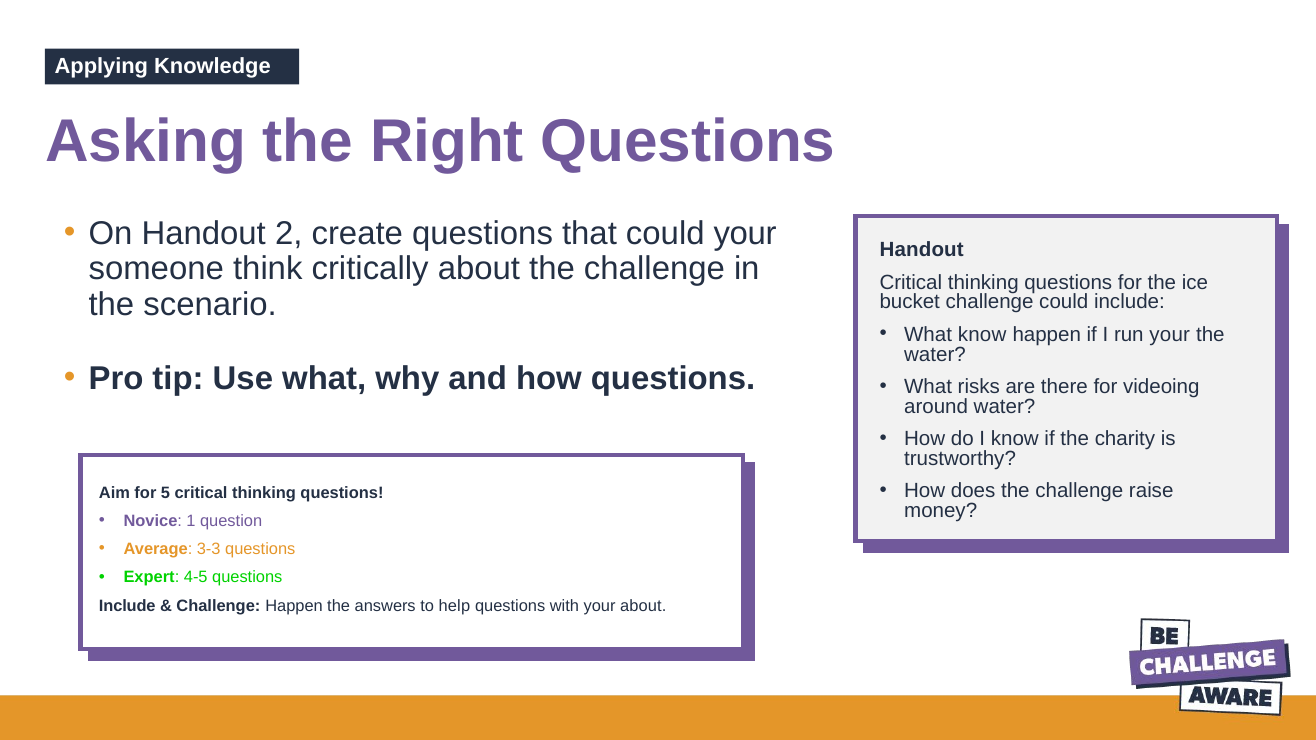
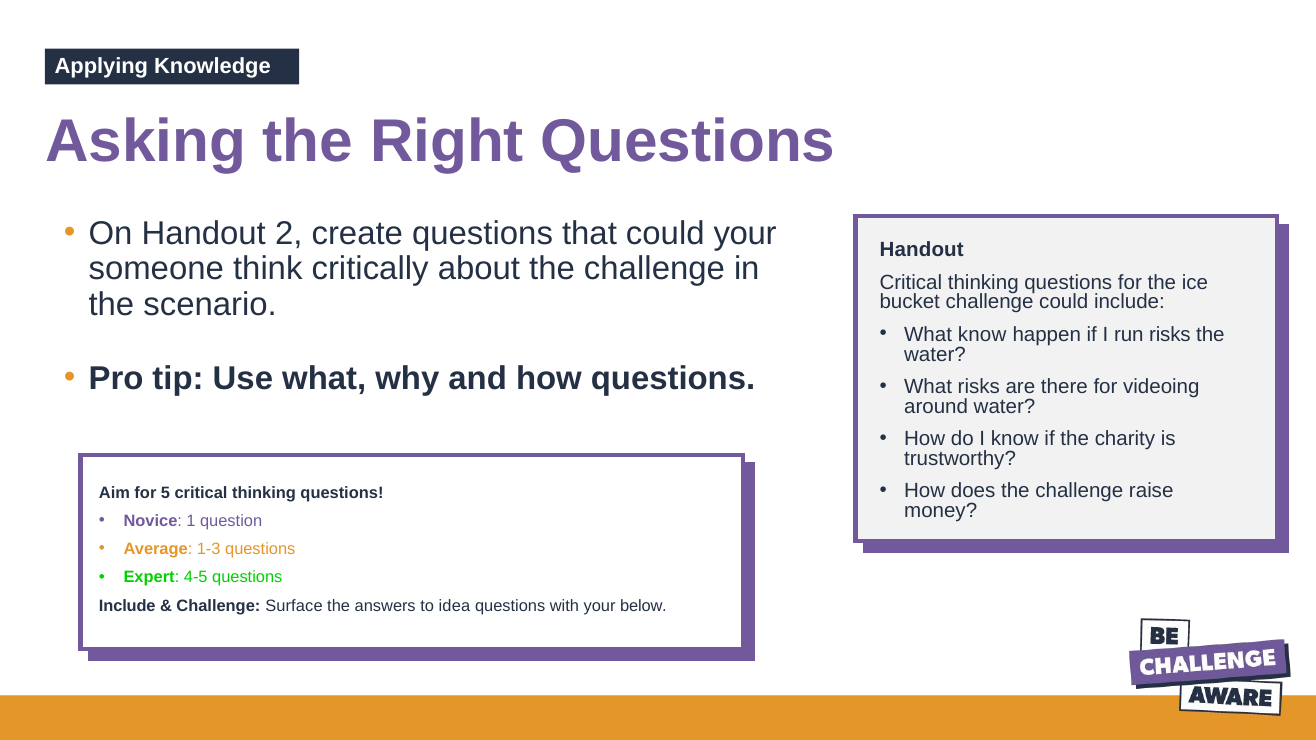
run your: your -> risks (1170, 335)
3-3: 3-3 -> 1-3 (209, 549)
Challenge Happen: Happen -> Surface (294, 606)
help: help -> idea (454, 606)
your about: about -> below (643, 606)
